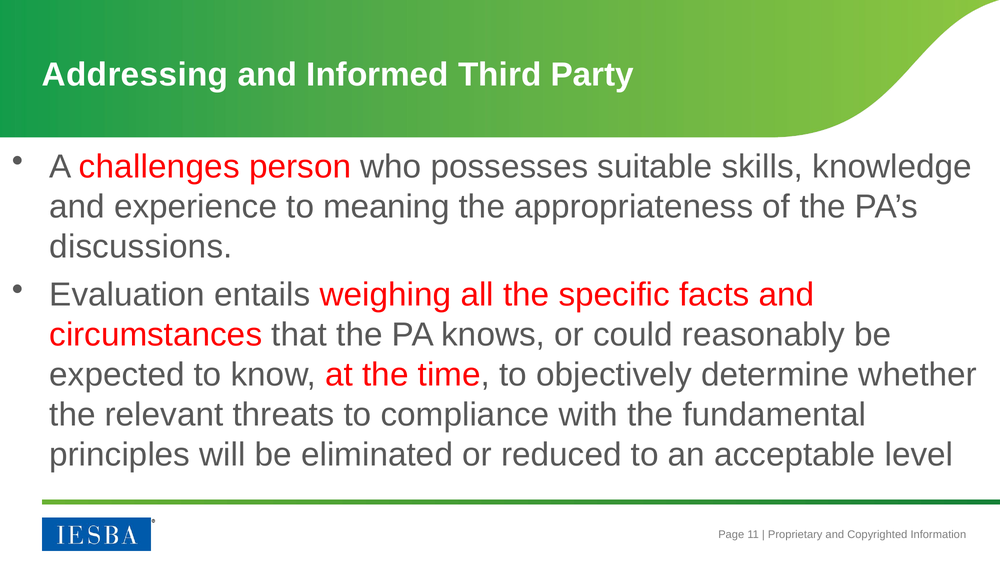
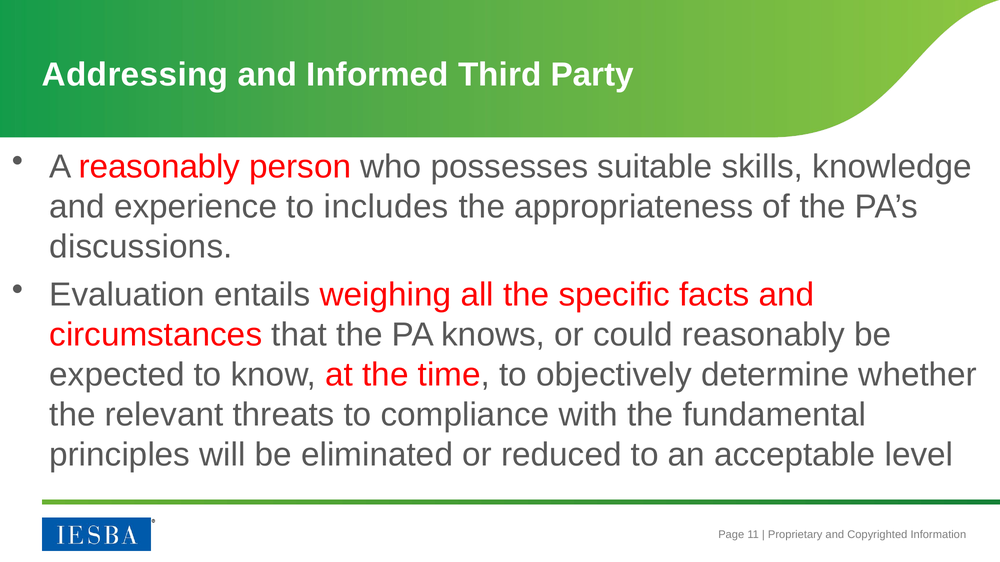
A challenges: challenges -> reasonably (159, 167)
meaning: meaning -> includes (386, 207)
